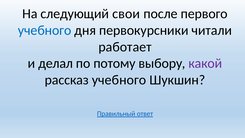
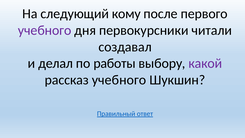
свои: свои -> кому (126, 14)
учебного colour: blue -> purple (45, 30)
работает: работает -> создавал (125, 47)
потому: потому -> работы (115, 63)
